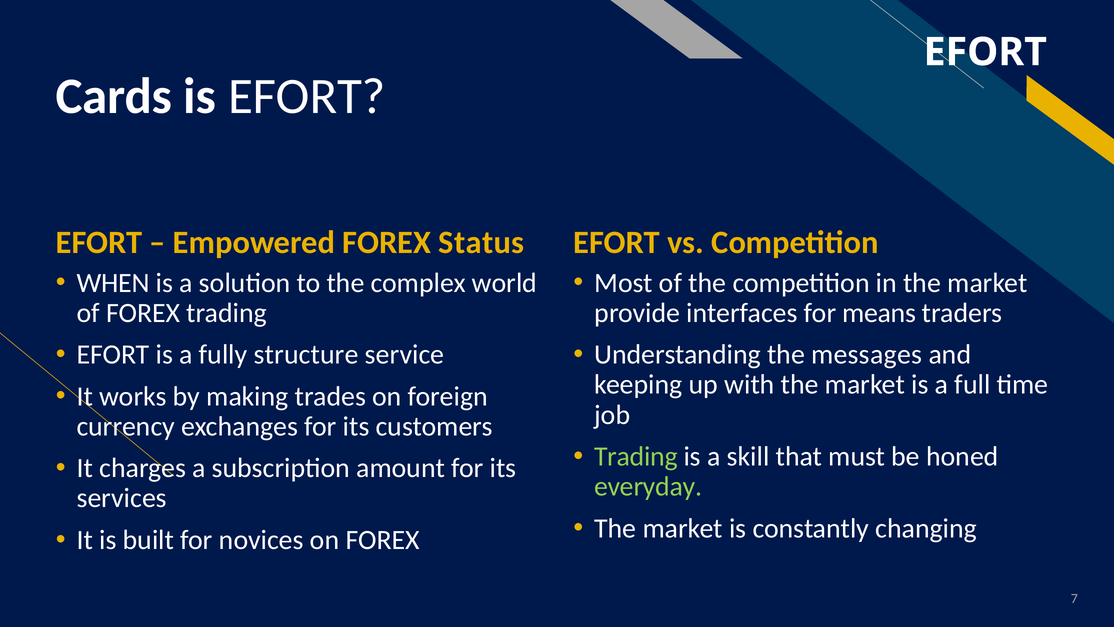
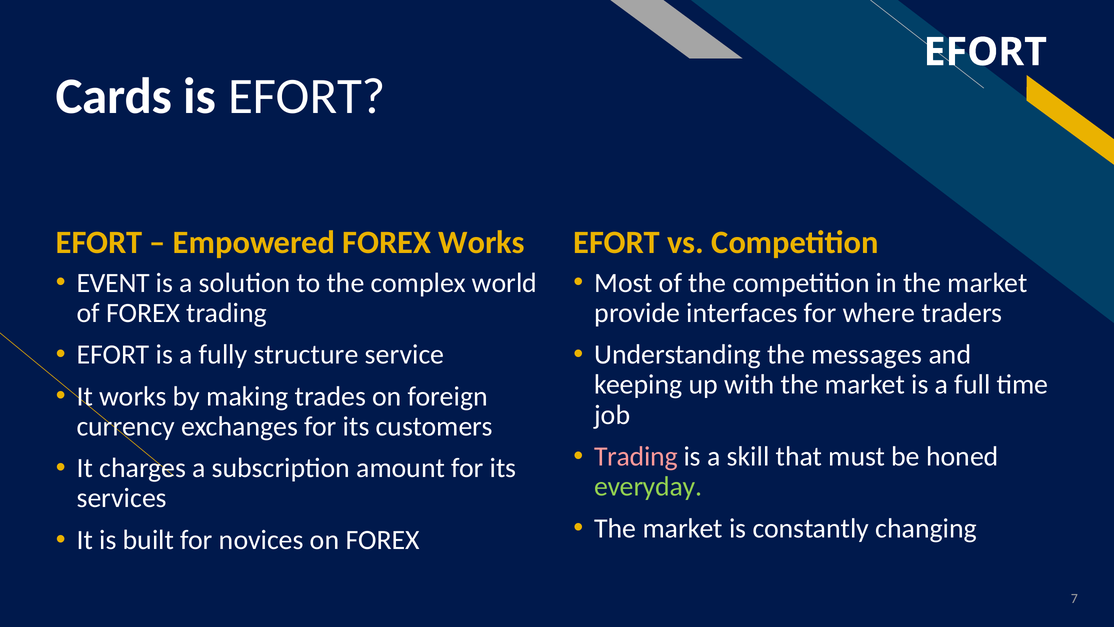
FOREX Status: Status -> Works (482, 242)
WHEN: WHEN -> EVENT (113, 283)
means: means -> where (879, 313)
Trading colour: light green -> pink (636, 456)
